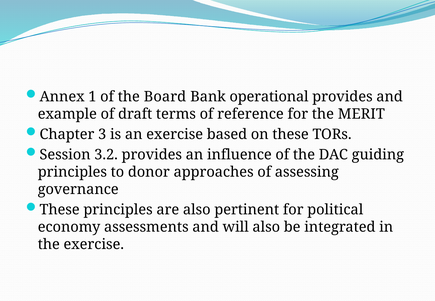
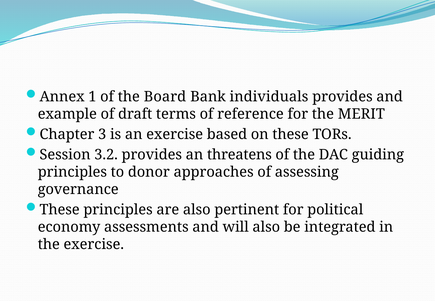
operational: operational -> individuals (269, 97)
influence: influence -> threatens (239, 155)
